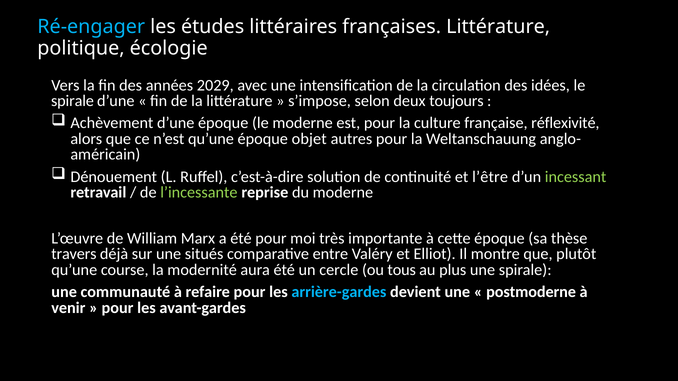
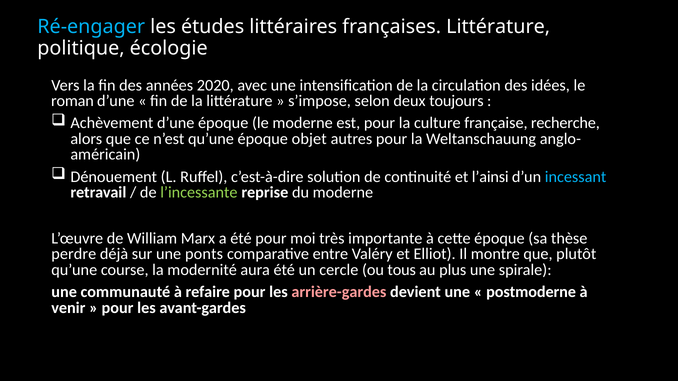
2029: 2029 -> 2020 (215, 85)
spirale: spirale -> roman (72, 101)
réflexivité: réflexivité -> recherche (565, 123)
l’être: l’être -> l’ainsi (490, 177)
incessant colour: light green -> light blue (576, 177)
travers: travers -> perdre (74, 254)
situés: situés -> ponts (204, 254)
arrière-gardes colour: light blue -> pink (339, 292)
